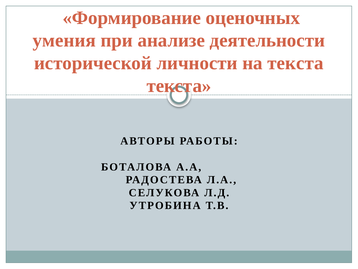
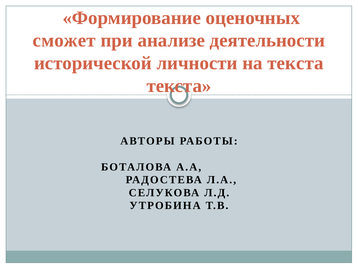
умения: умения -> сможет (64, 40)
